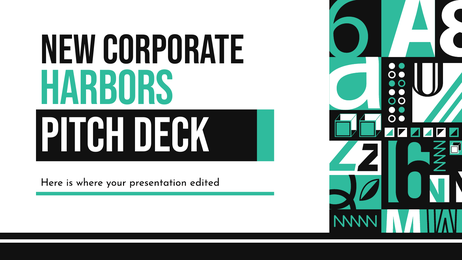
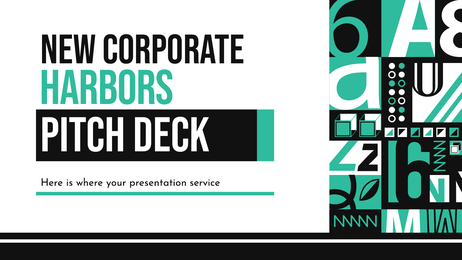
edited: edited -> service (205, 182)
